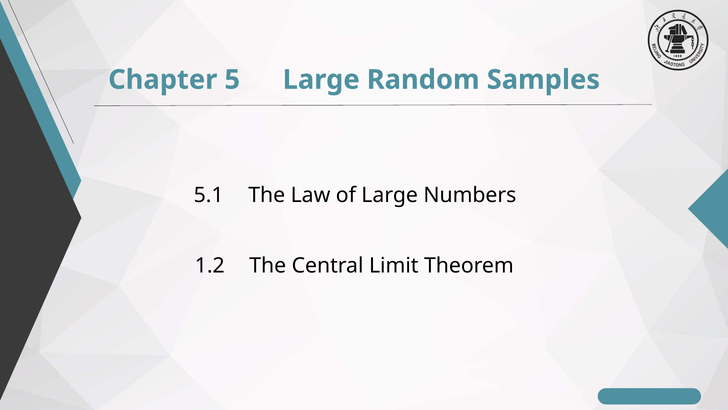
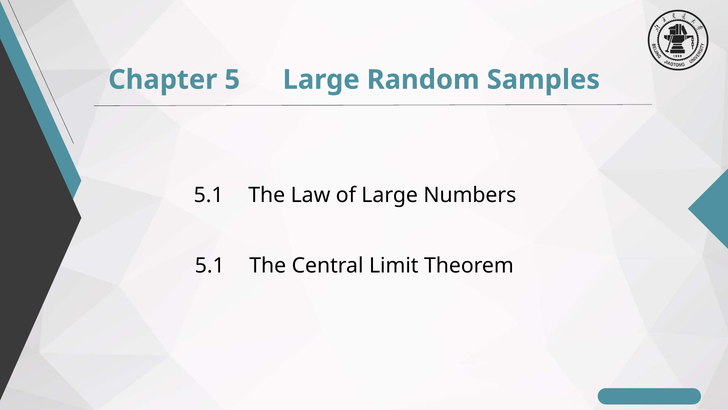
1.2: 1.2 -> 5.1 (210, 265)
